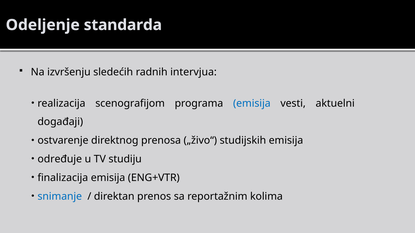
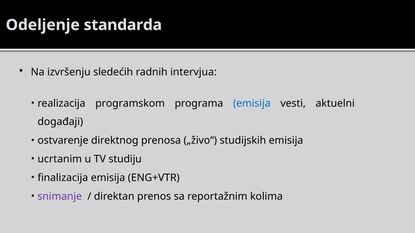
scenografijom: scenografijom -> programskom (130, 103)
određuje: određuje -> ucrtanim (60, 159)
snimanje colour: blue -> purple (60, 197)
